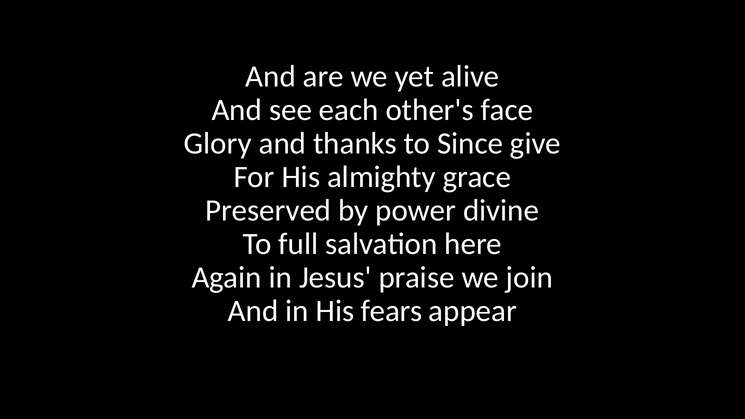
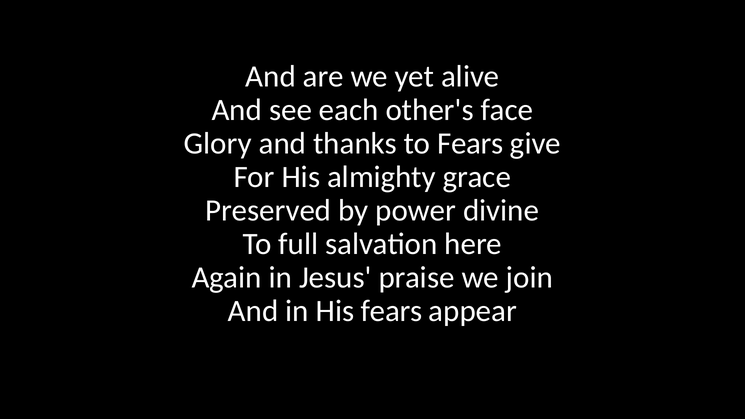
to Since: Since -> Fears (470, 144)
